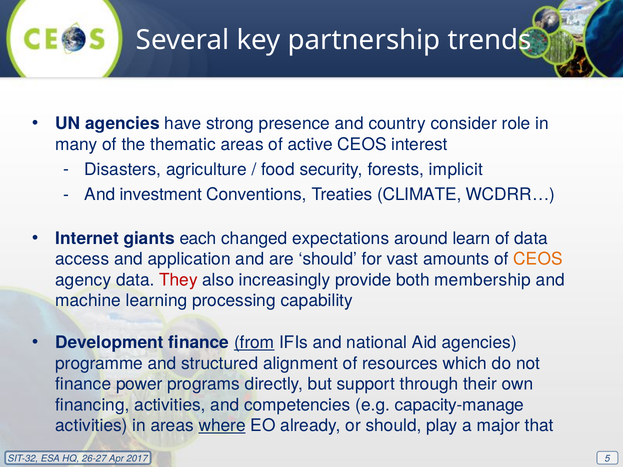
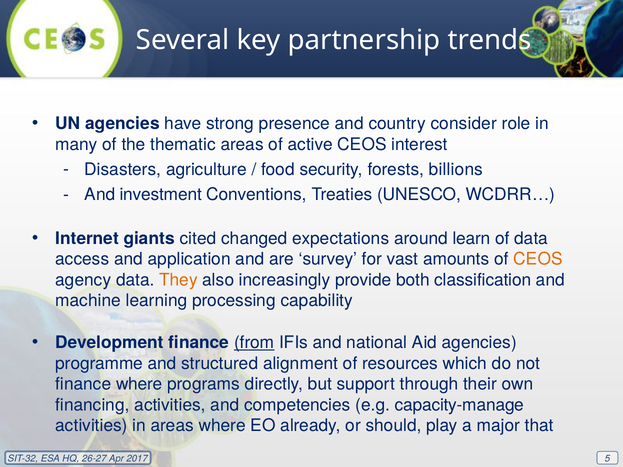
implicit: implicit -> billions (456, 170)
CLIMATE: CLIMATE -> UNESCO (419, 195)
each: each -> cited (198, 239)
are should: should -> survey (328, 259)
They colour: red -> orange (179, 280)
membership: membership -> classification (483, 280)
finance power: power -> where (139, 384)
where underline: present -> none (222, 426)
